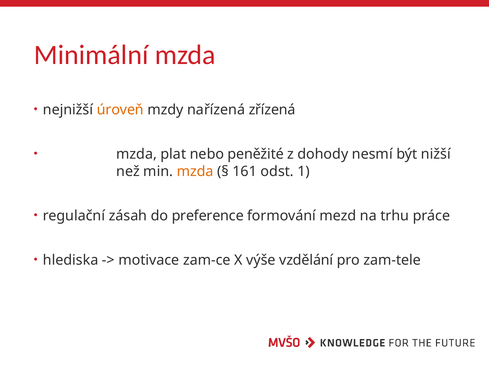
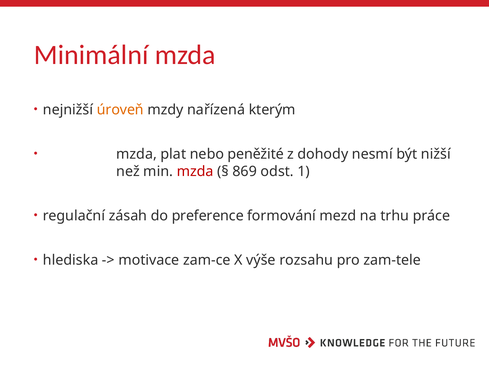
zřízená: zřízená -> kterým (272, 110)
mzda colour: orange -> red (195, 171)
161: 161 -> 869 (245, 171)
vzdělání: vzdělání -> rozsahu (306, 260)
